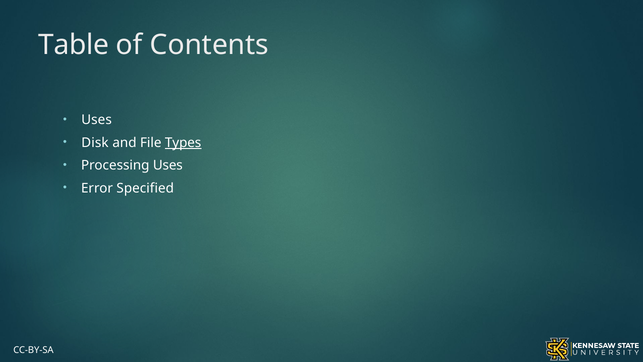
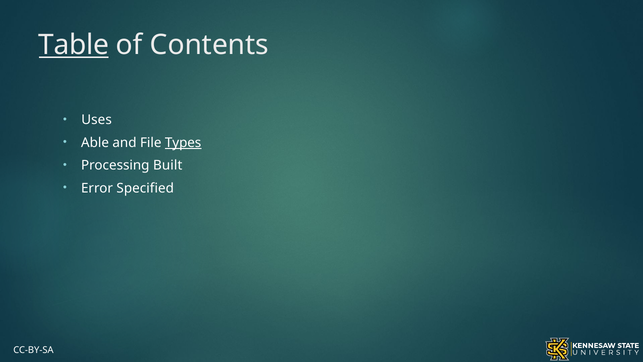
Table underline: none -> present (74, 45)
Disk: Disk -> Able (95, 142)
Processing Uses: Uses -> Built (168, 165)
